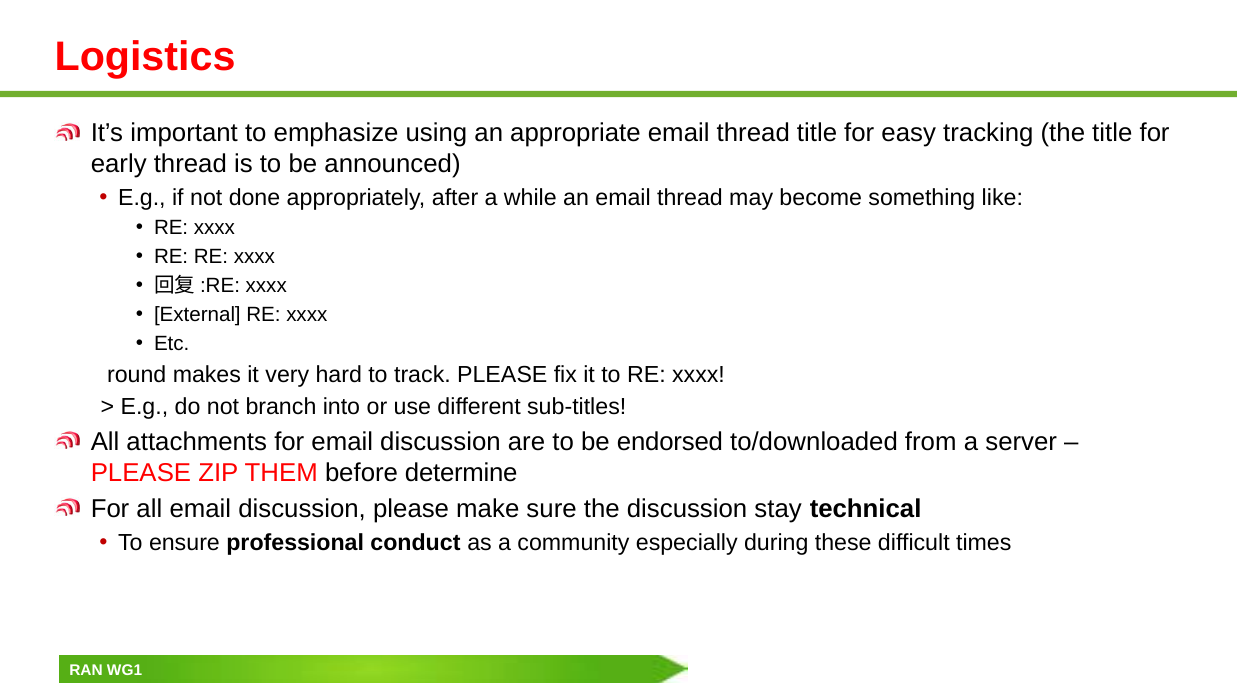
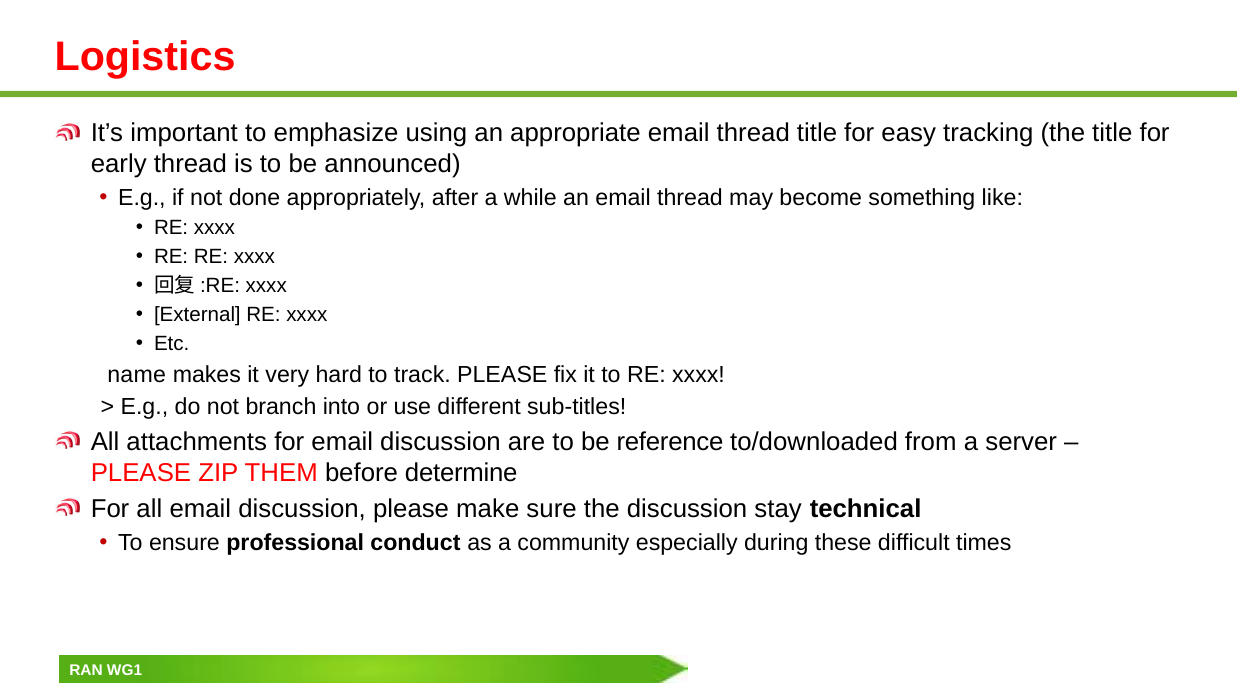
round: round -> name (137, 374)
endorsed: endorsed -> reference (670, 442)
